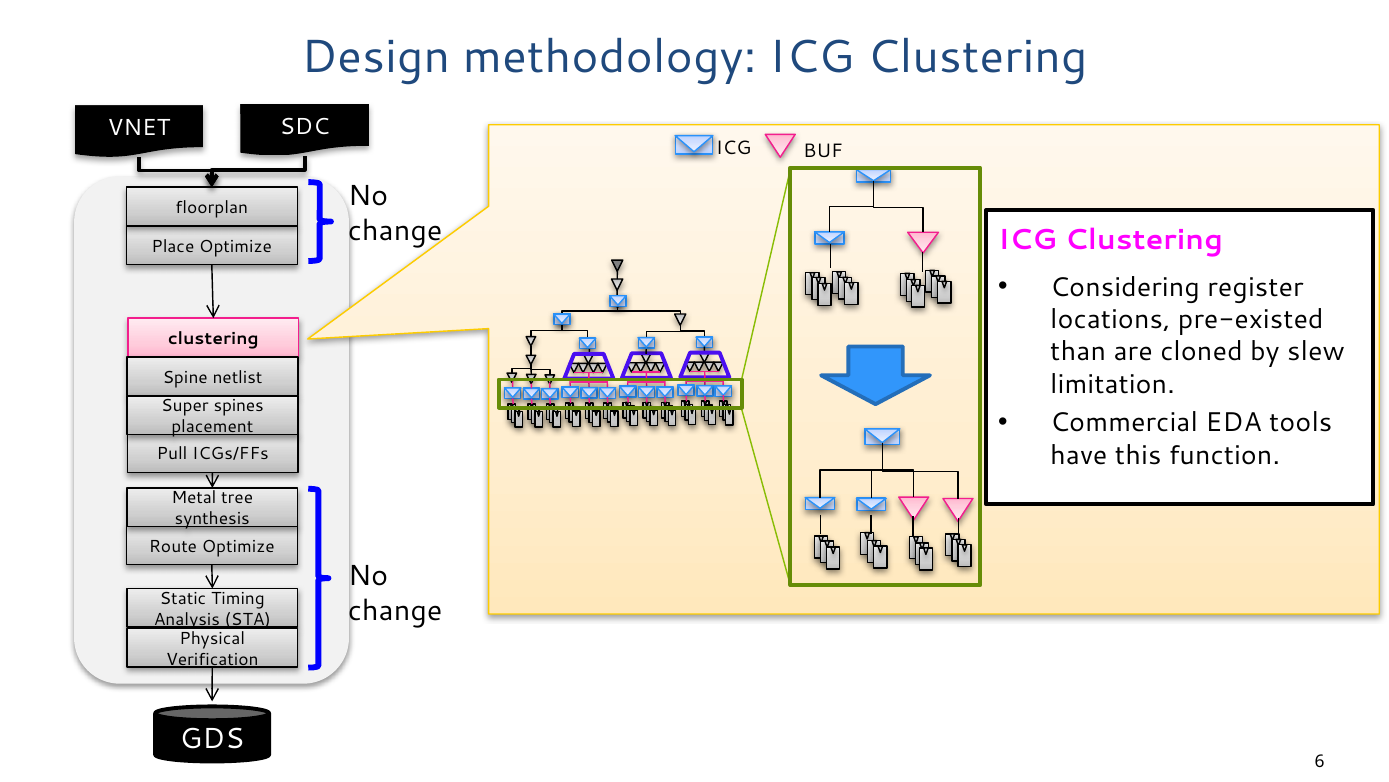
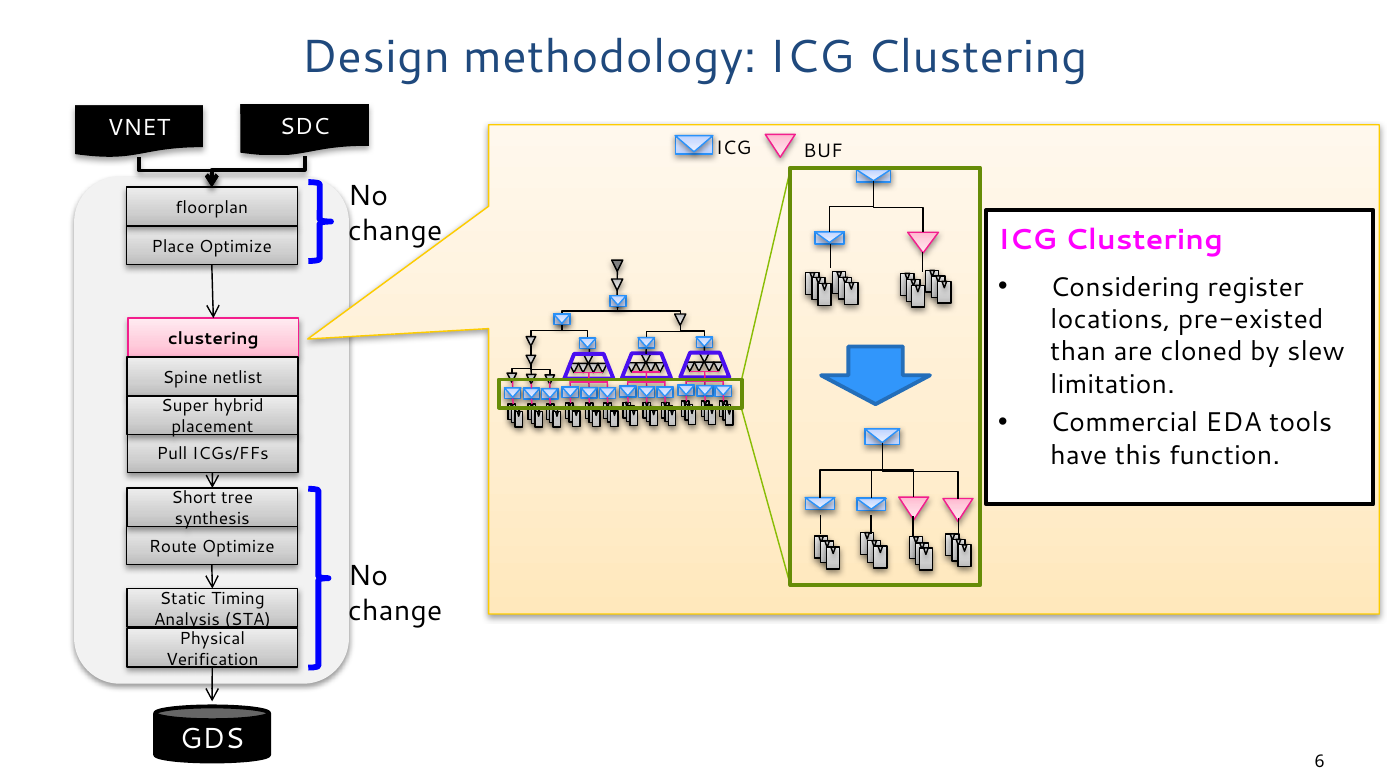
spines: spines -> hybrid (239, 405)
Metal: Metal -> Short (194, 497)
